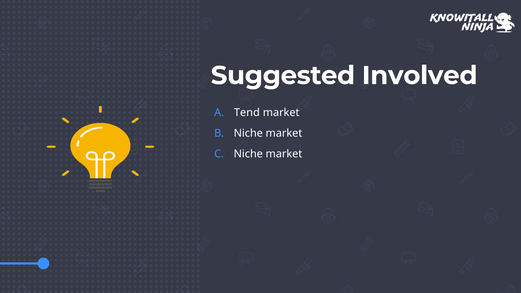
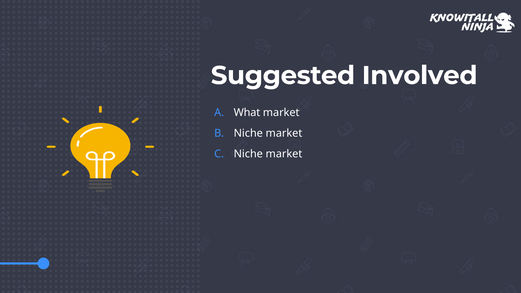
Tend: Tend -> What (247, 113)
